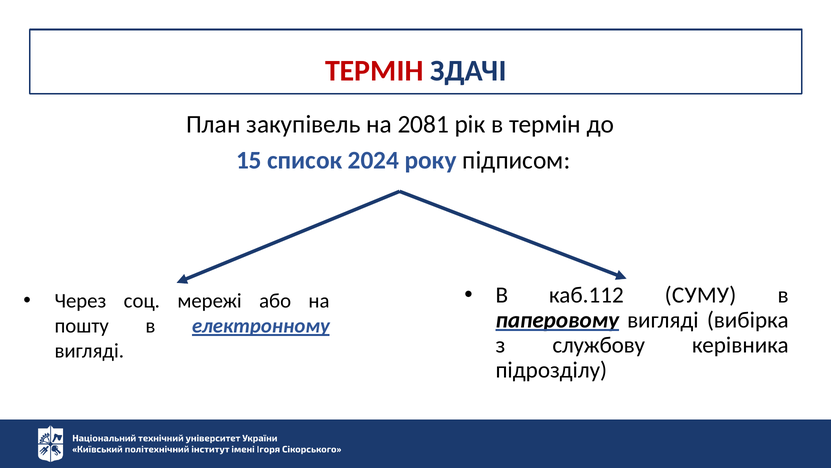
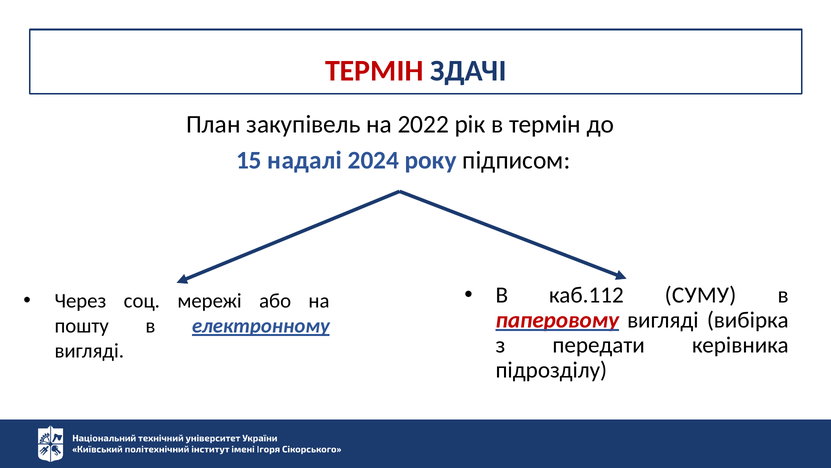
2081: 2081 -> 2022 (423, 124)
список: список -> надалі (305, 160)
паперовому colour: black -> red (557, 320)
службову: службову -> передати (599, 345)
